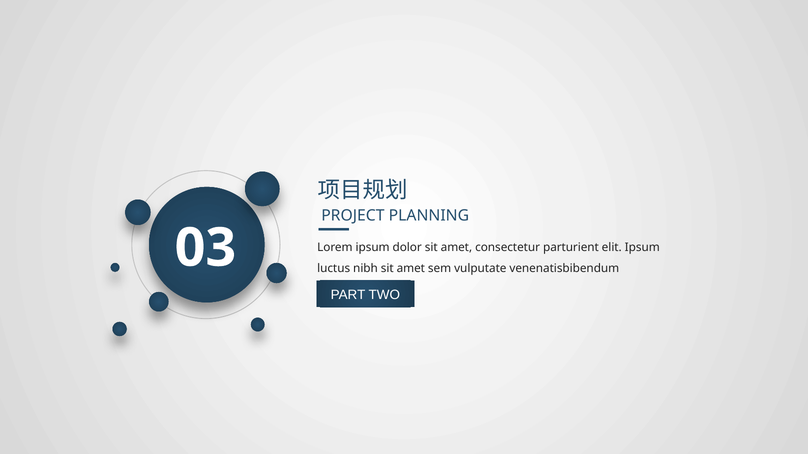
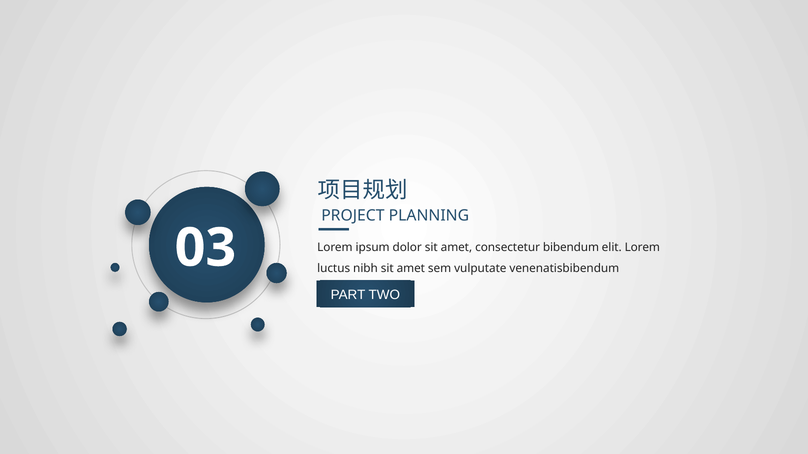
parturient: parturient -> bibendum (571, 247)
elit Ipsum: Ipsum -> Lorem (642, 247)
